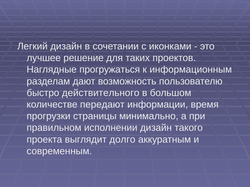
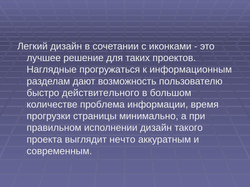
передают: передают -> проблема (102, 105)
долго: долго -> нечто (122, 140)
